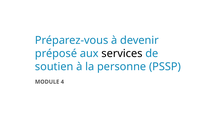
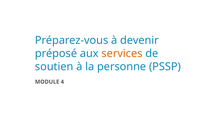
services colour: black -> orange (122, 53)
